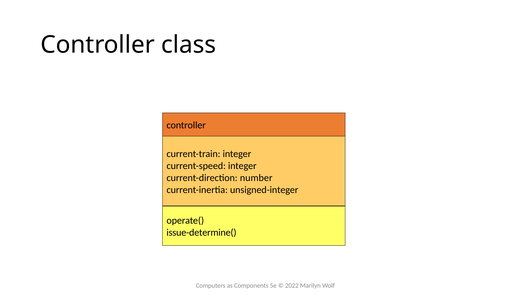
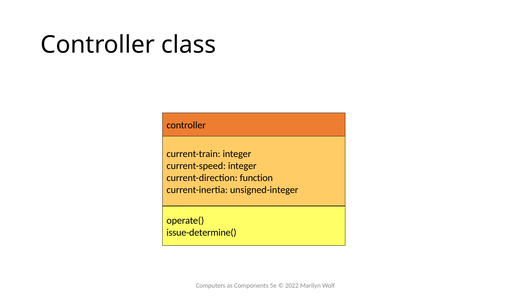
number: number -> function (256, 178)
